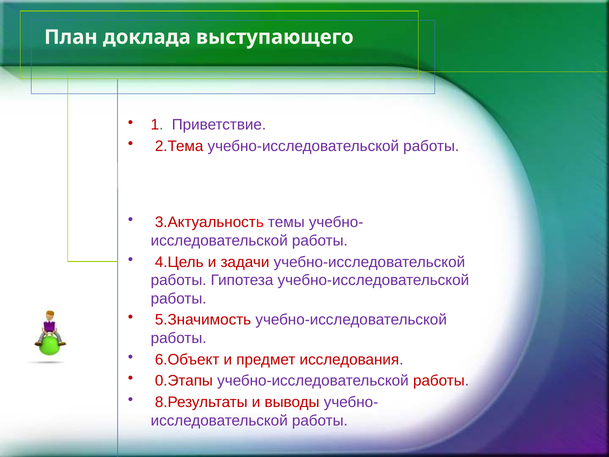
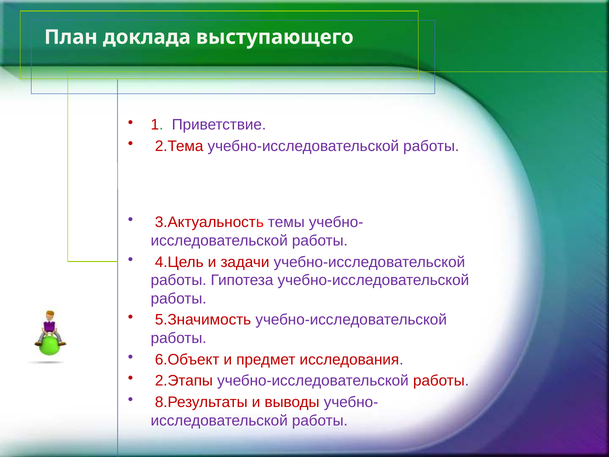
0.Этапы: 0.Этапы -> 2.Этапы (184, 381)
